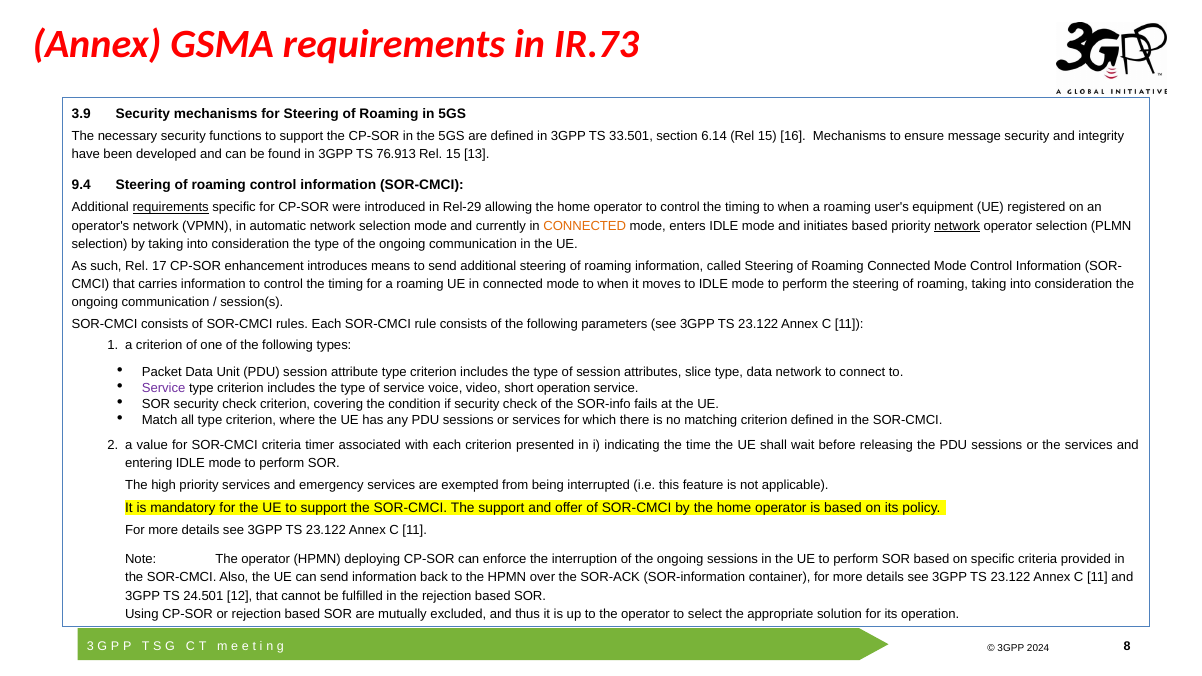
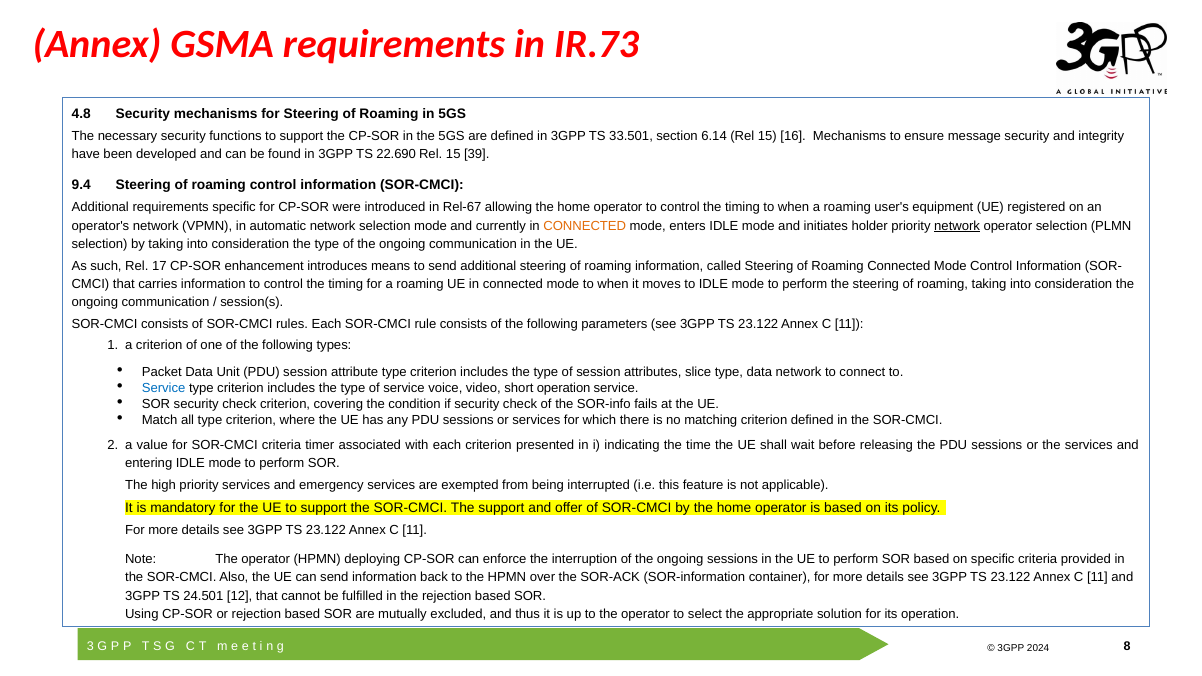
3.9: 3.9 -> 4.8 (81, 114)
76.913: 76.913 -> 22.690 (396, 154)
13: 13 -> 39 (477, 154)
requirements underline: present -> none (171, 208)
Rel-29: Rel-29 -> Rel-67 (462, 208)
initiates based: based -> holder (870, 226)
Service colour: purple -> blue (164, 388)
